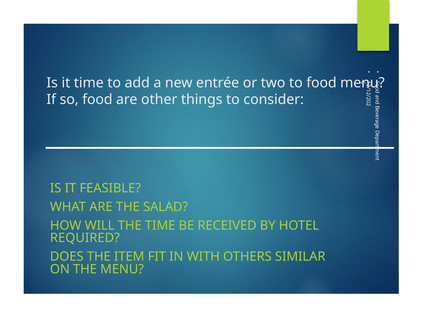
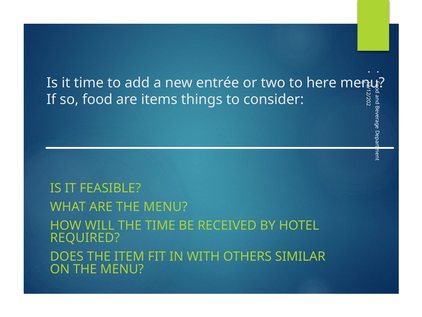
to food: food -> here (321, 83)
other: other -> items (159, 99)
ARE THE SALAD: SALAD -> MENU (165, 207)
